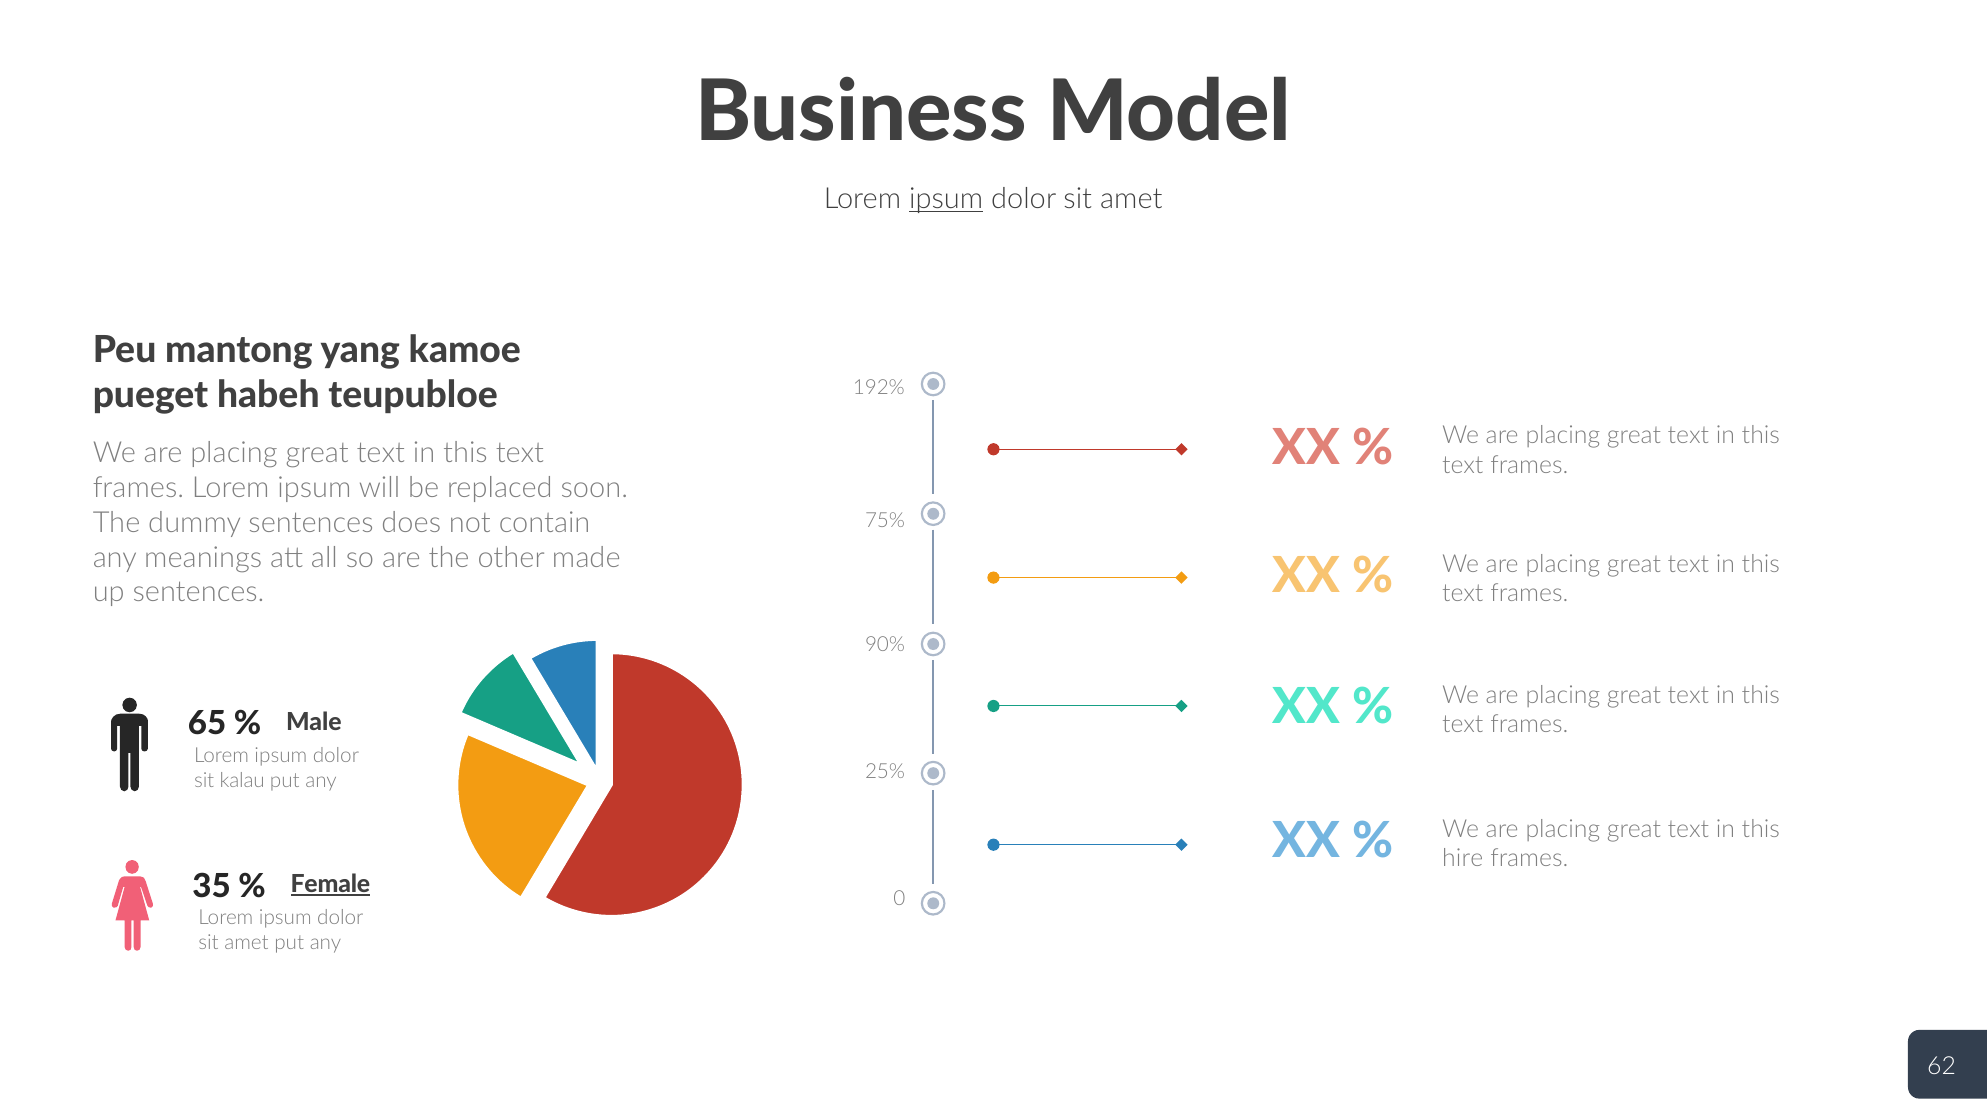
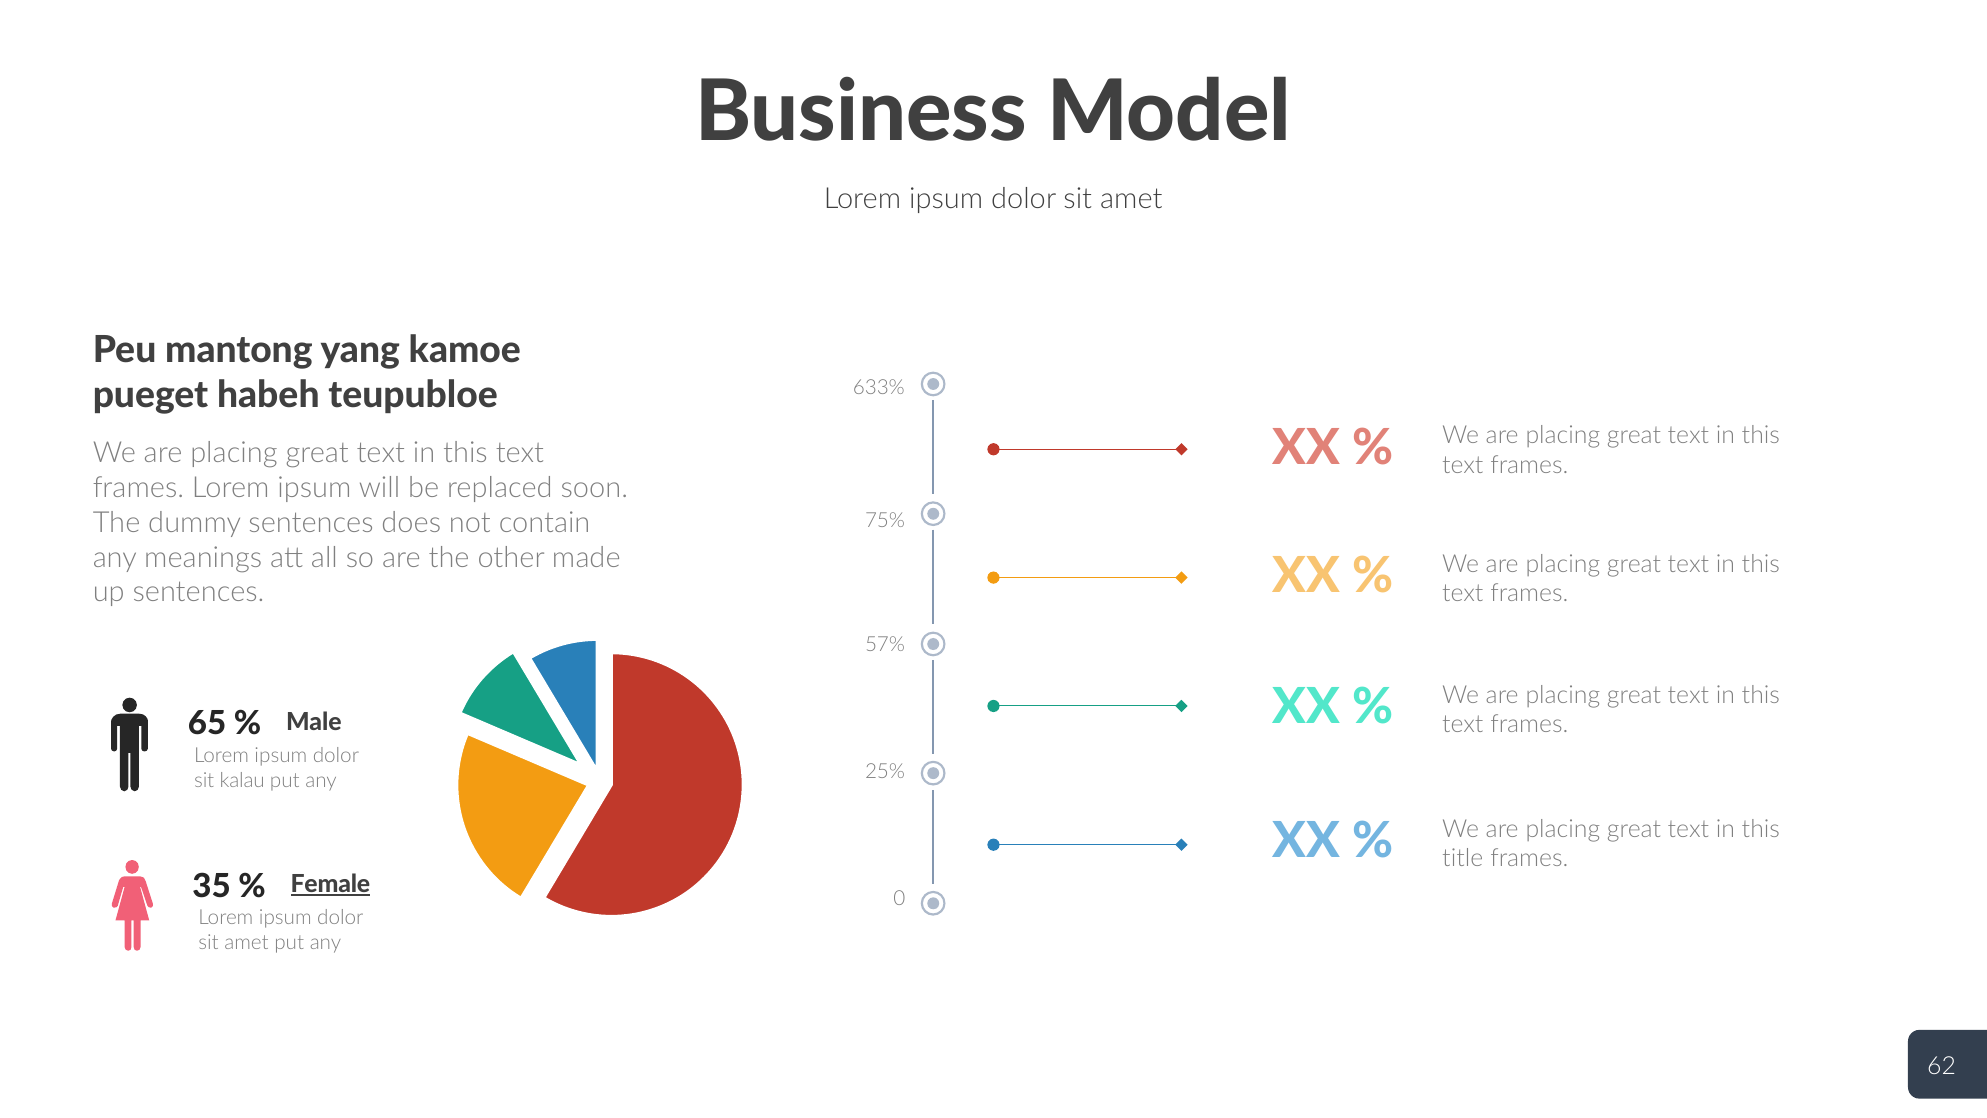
ipsum underline: present -> none (946, 199)
192%: 192% -> 633% (879, 387)
90%: 90% -> 57% (885, 645)
hire: hire -> title (1463, 858)
